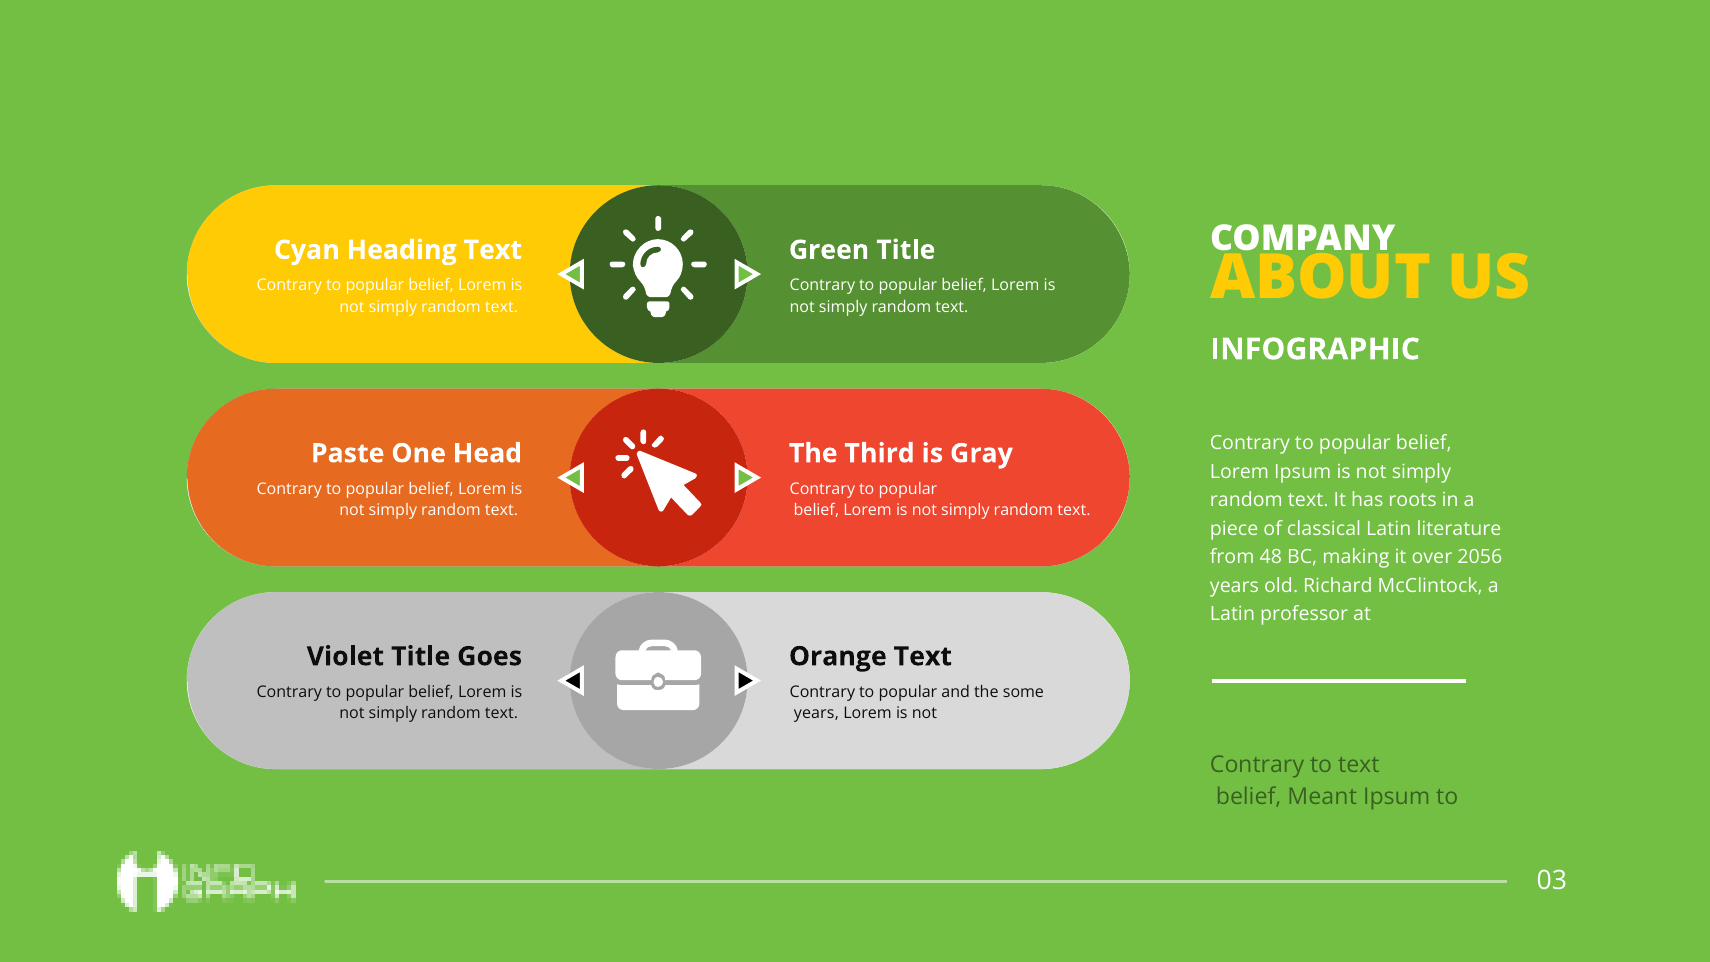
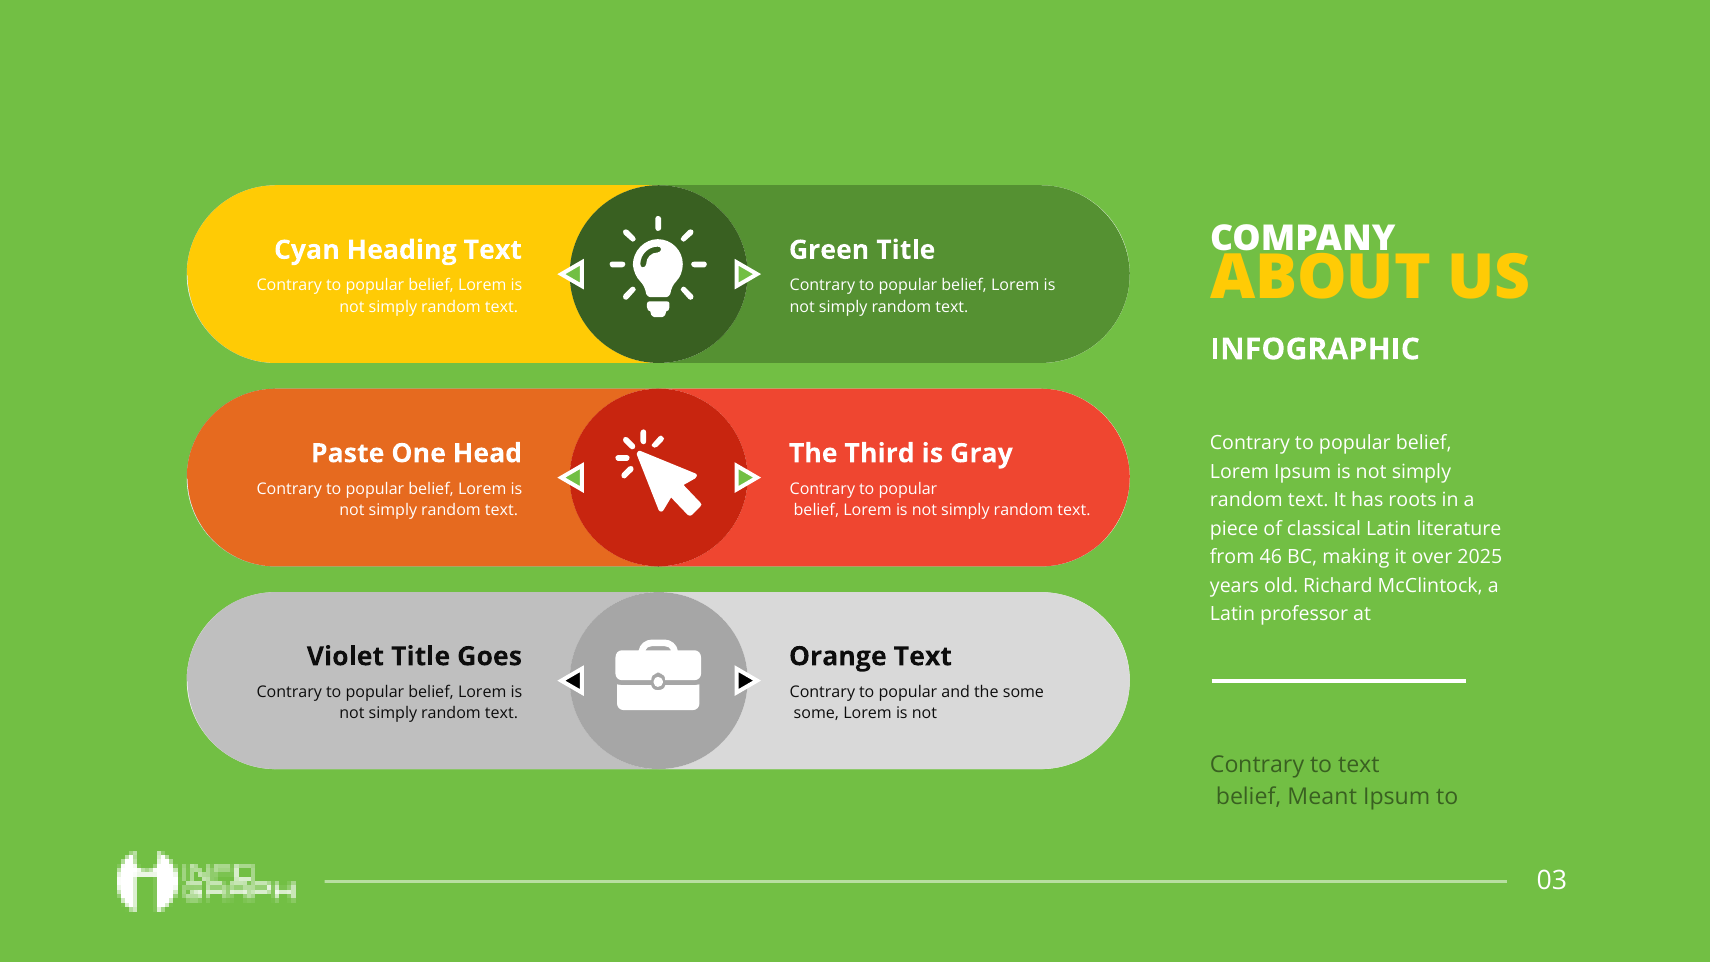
48: 48 -> 46 (1271, 557)
2056: 2056 -> 2025 (1480, 557)
years: years -> some (816, 713)
